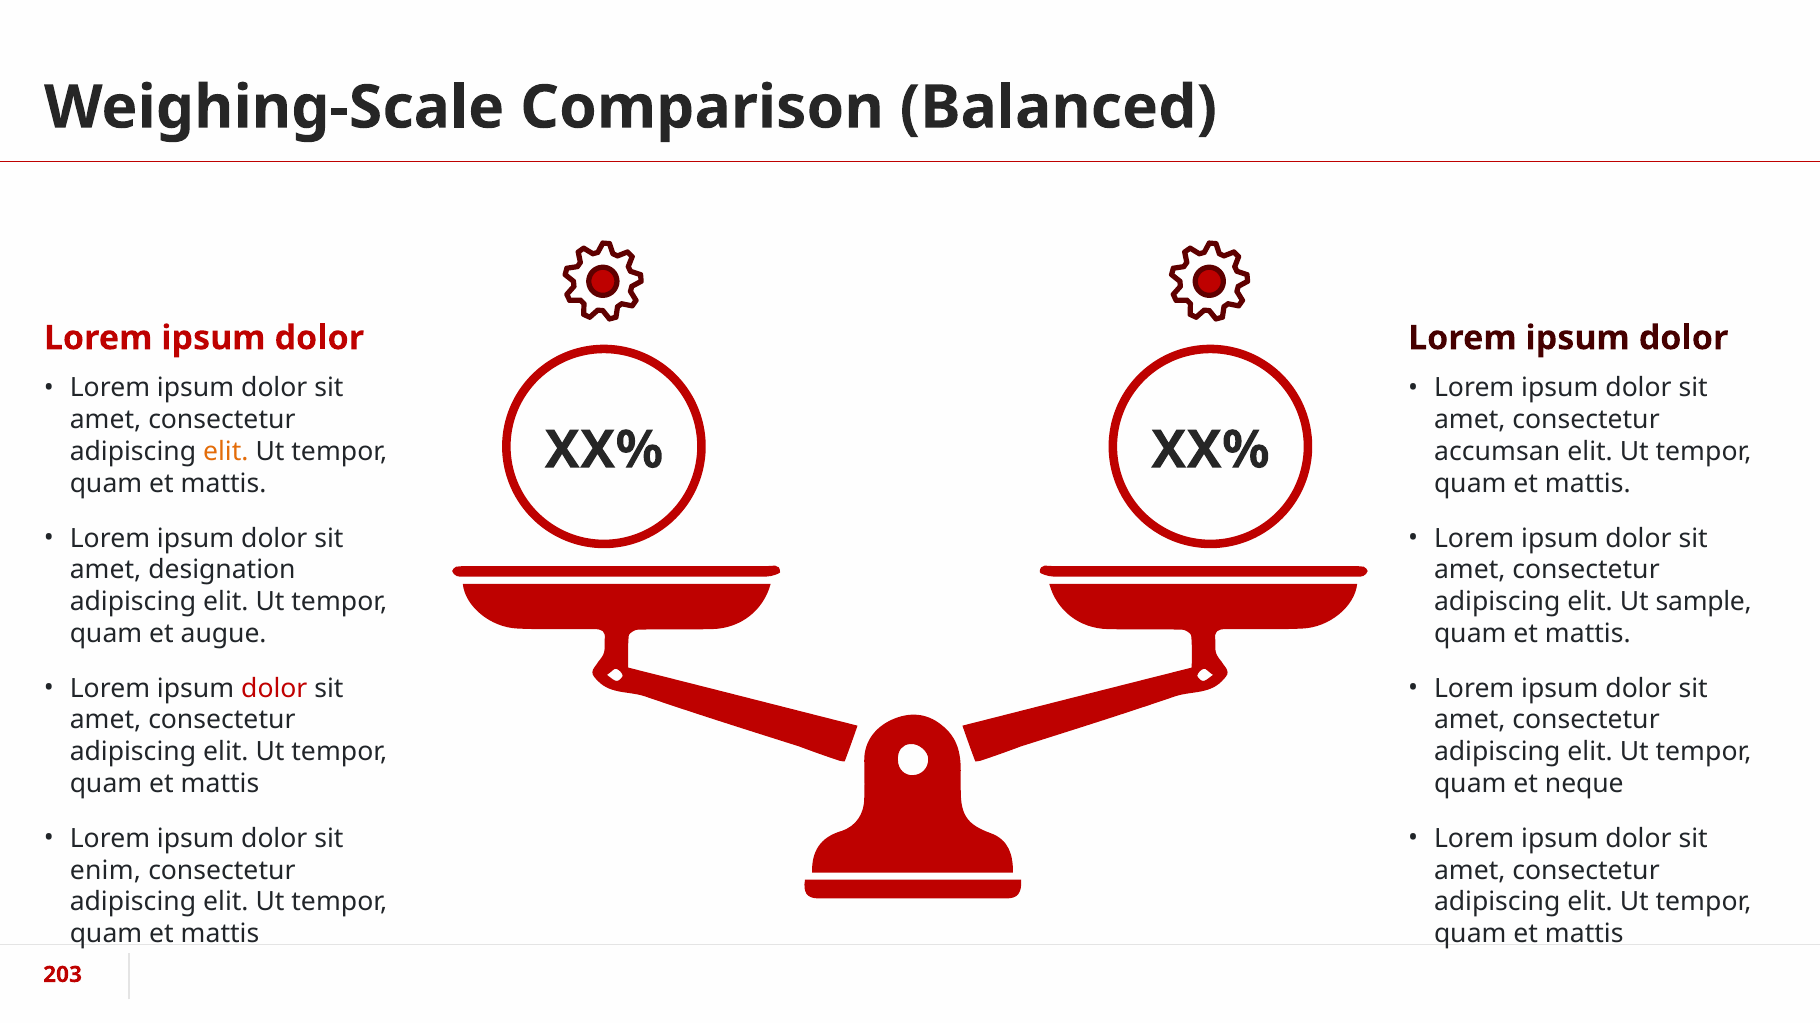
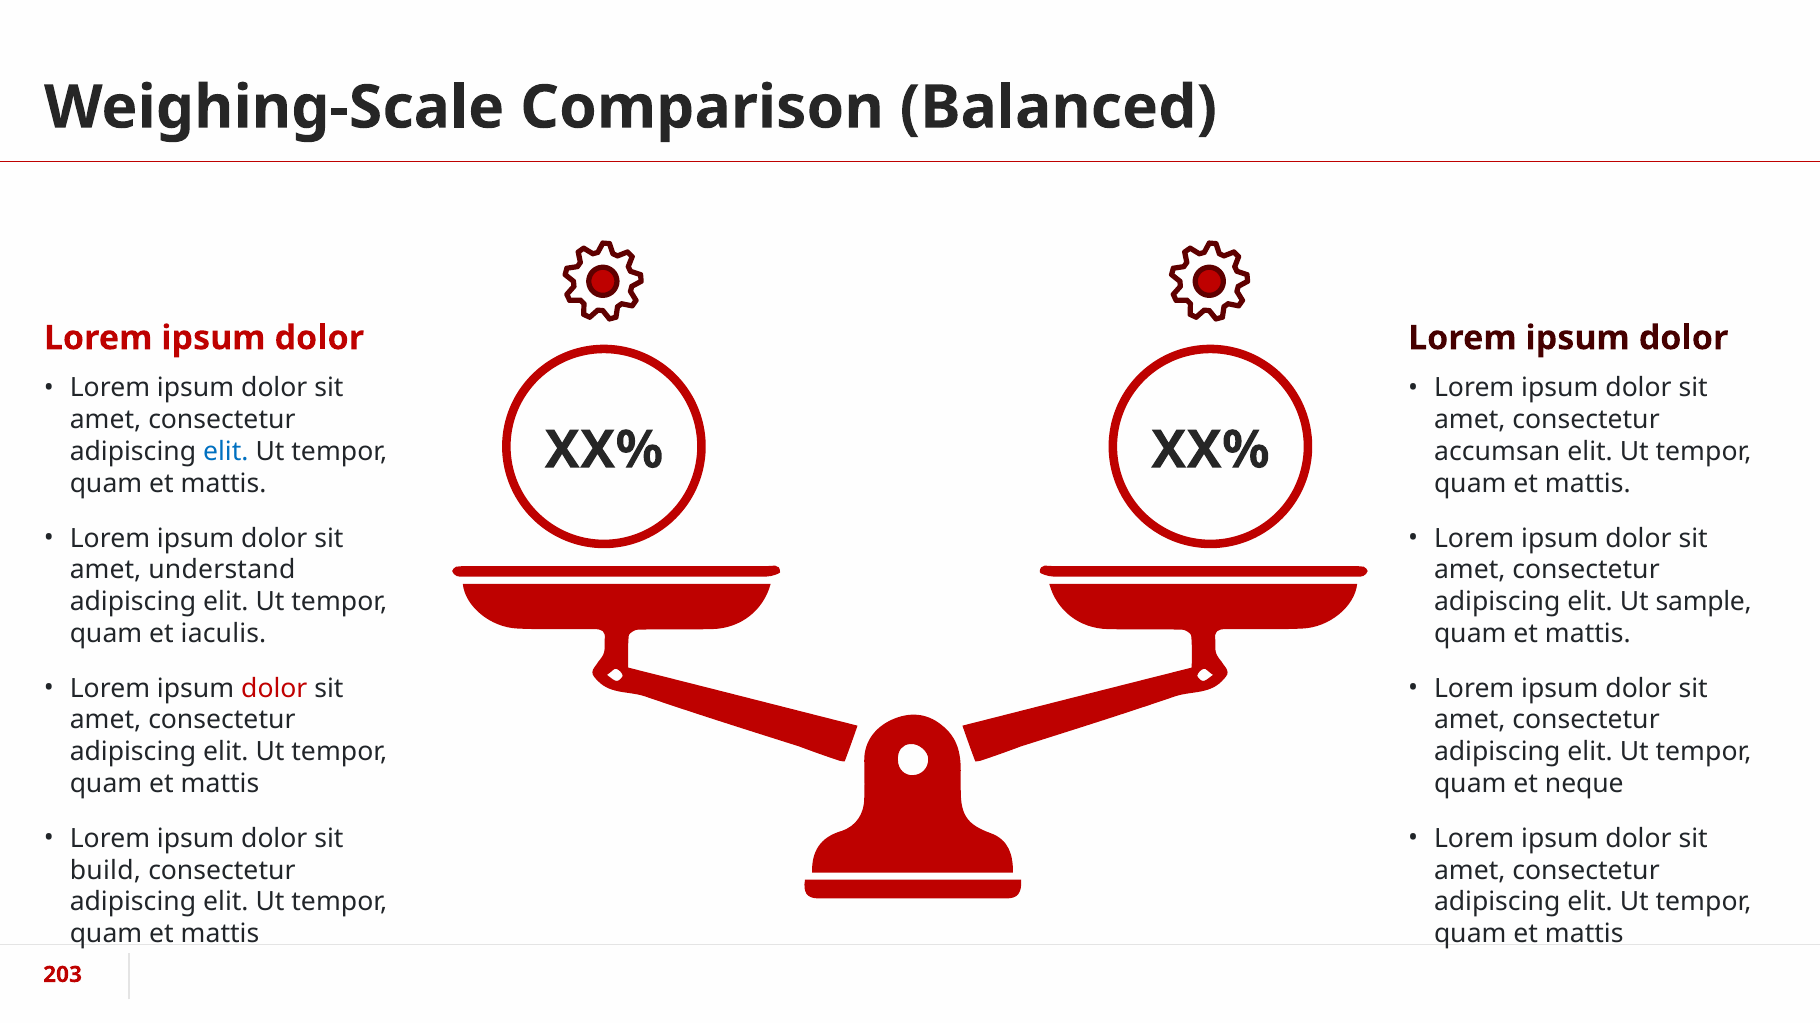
elit colour: orange -> blue (226, 452)
designation: designation -> understand (222, 571)
augue: augue -> iaculis (224, 634)
enim: enim -> build (105, 871)
